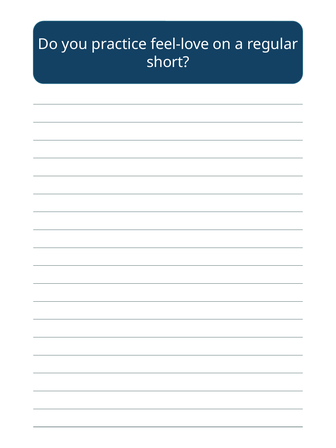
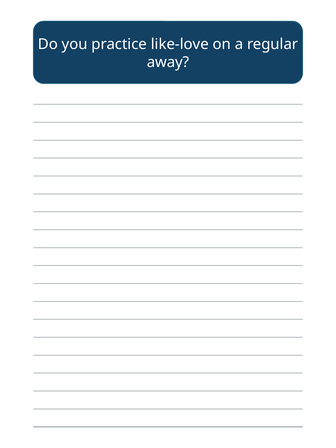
feel-love: feel-love -> like-love (180, 44)
short: short -> away (168, 62)
